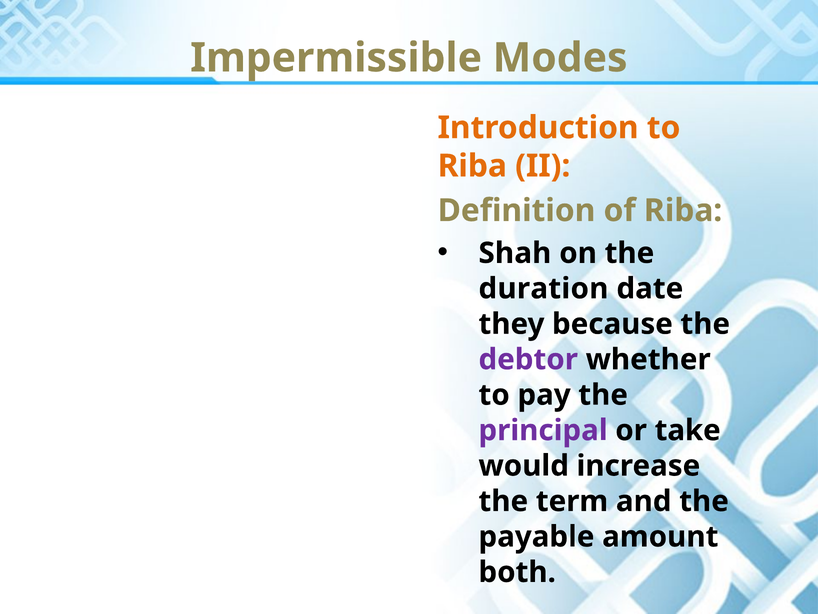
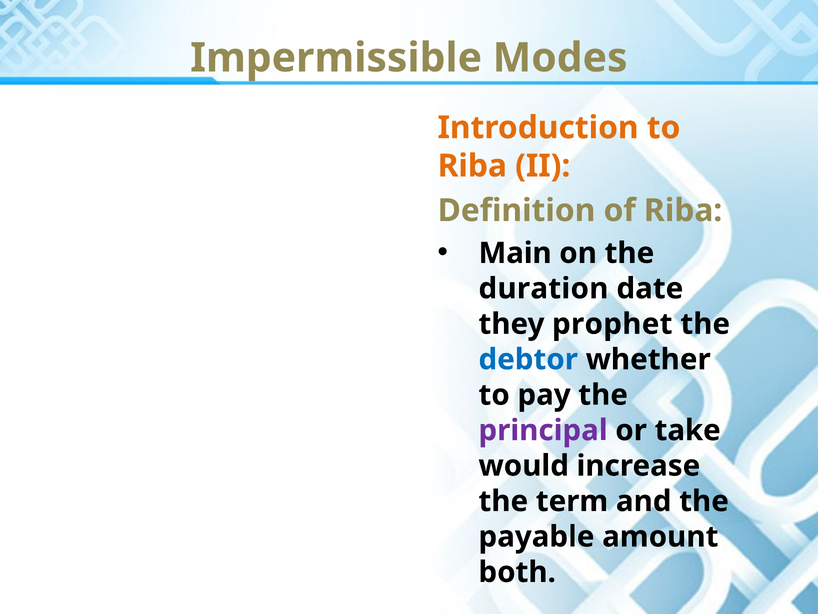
Shah: Shah -> Main (515, 253)
because: because -> prophet (612, 324)
debtor colour: purple -> blue (528, 359)
